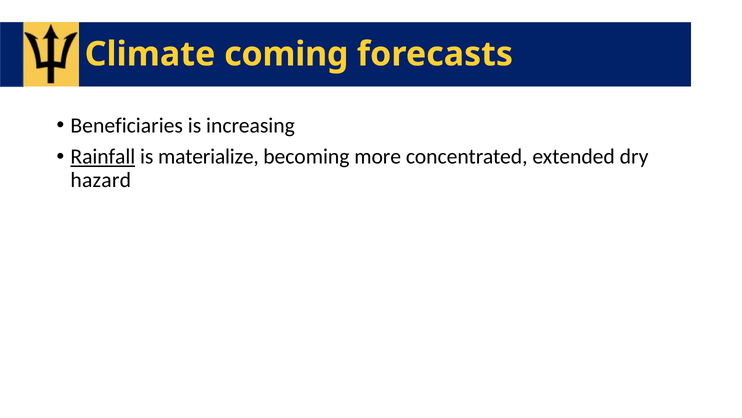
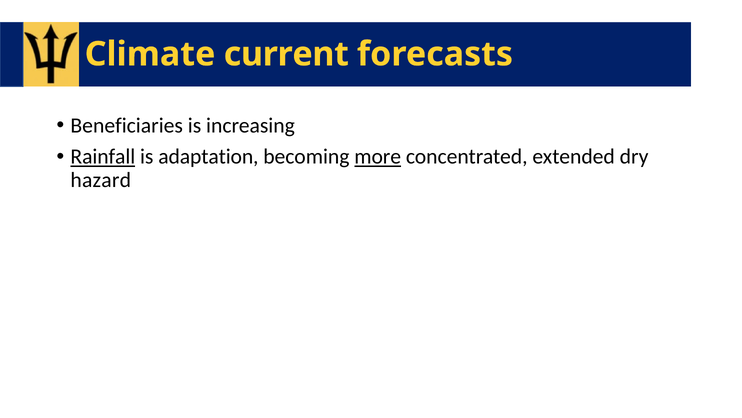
coming: coming -> current (286, 54)
materialize: materialize -> adaptation (208, 157)
more underline: none -> present (378, 157)
